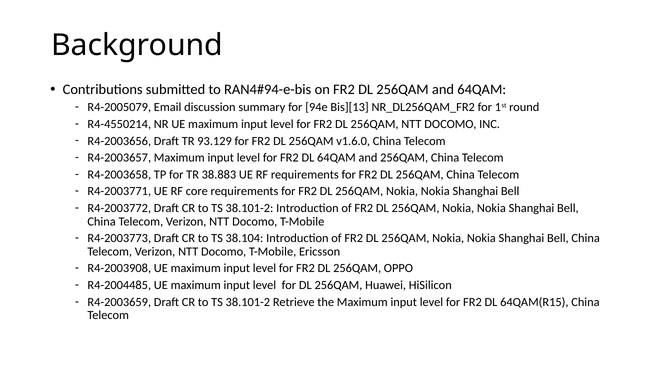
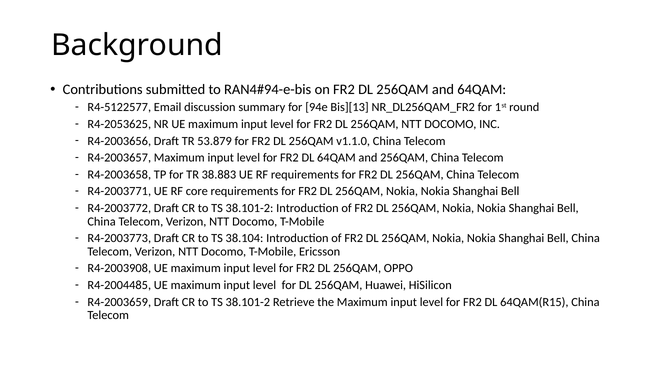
R4-2005079: R4-2005079 -> R4-5122577 (119, 107)
R4-4550214: R4-4550214 -> R4-2053625 (119, 124)
93.129: 93.129 -> 53.879 (215, 141)
v1.6.0: v1.6.0 -> v1.1.0 (353, 141)
